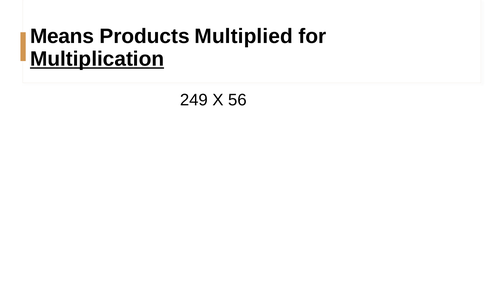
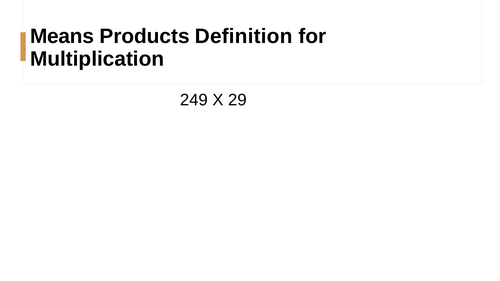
Multiplied: Multiplied -> Definition (244, 36)
Multiplication underline: present -> none (97, 59)
56: 56 -> 29 (237, 100)
